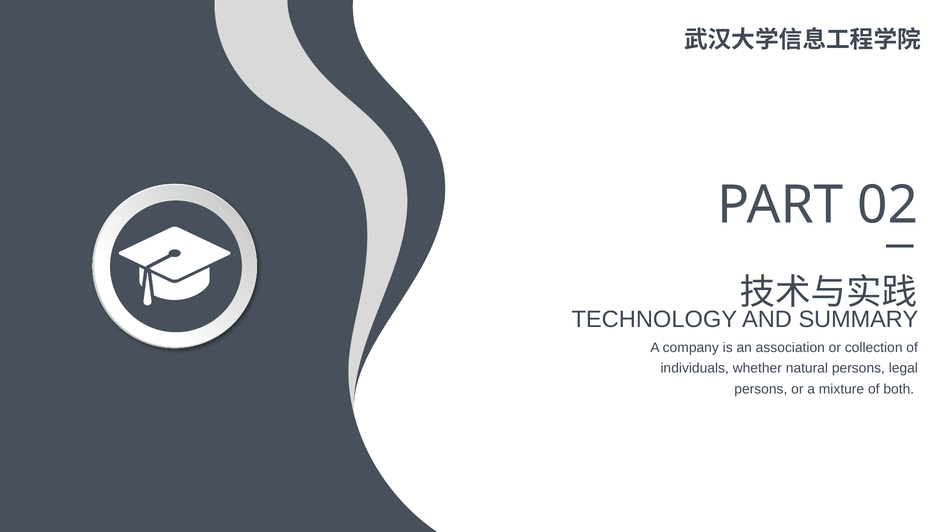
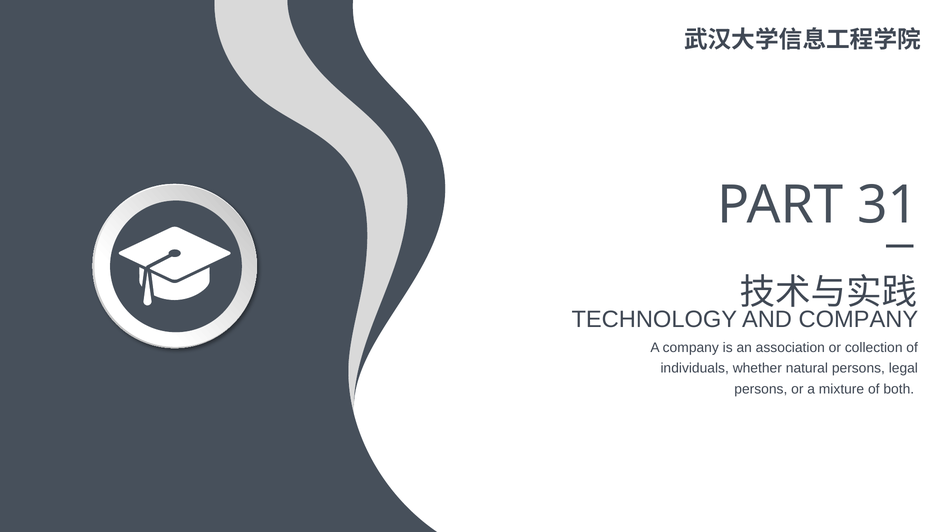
02: 02 -> 31 (888, 206)
AND SUMMARY: SUMMARY -> COMPANY (858, 320)
